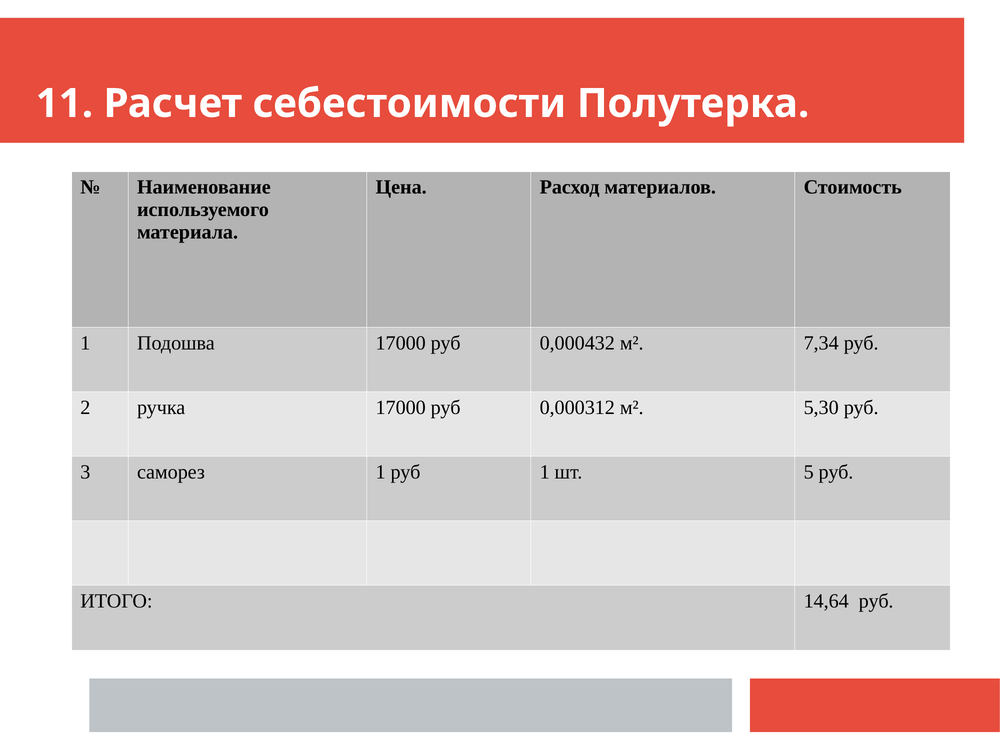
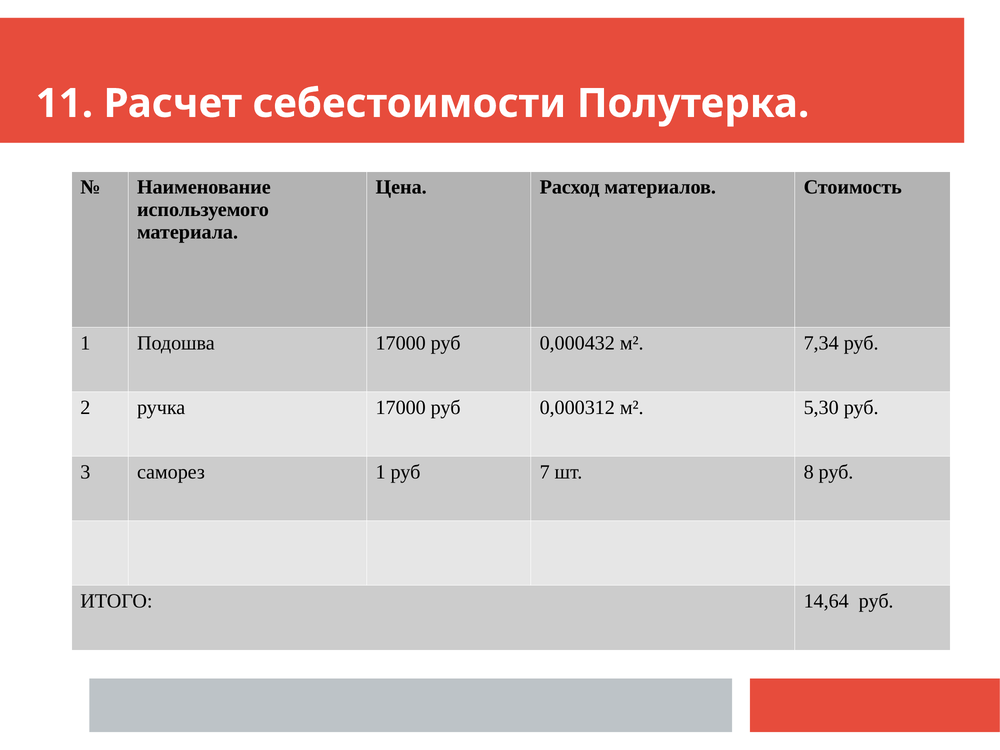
руб 1: 1 -> 7 (545, 472)
5: 5 -> 8 (809, 472)
